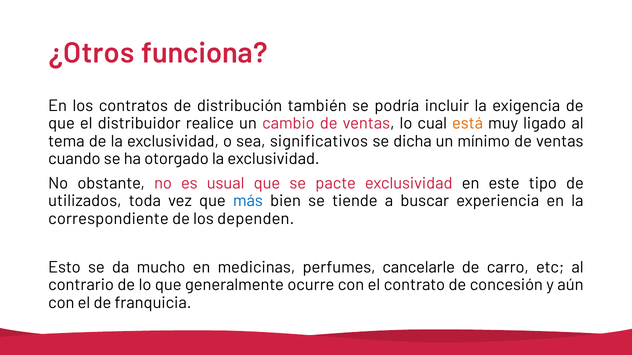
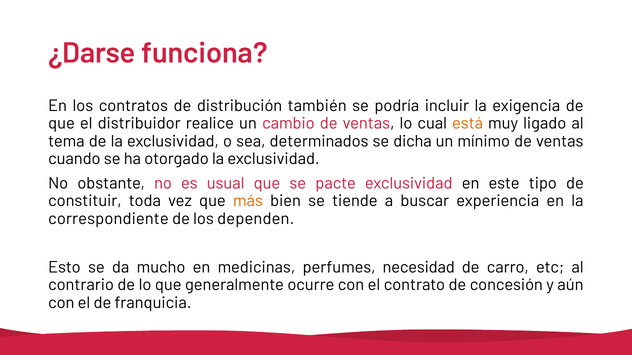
¿Otros: ¿Otros -> ¿Darse (92, 53)
significativos: significativos -> determinados (319, 141)
utilizados: utilizados -> constituir (85, 201)
más colour: blue -> orange (248, 201)
cancelarle: cancelarle -> necesidad (419, 268)
